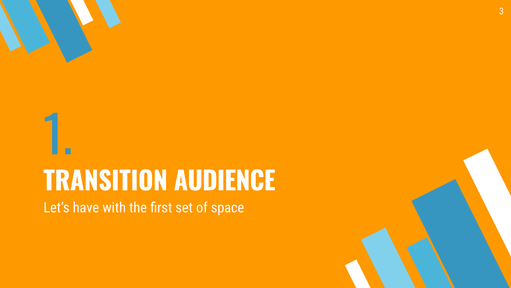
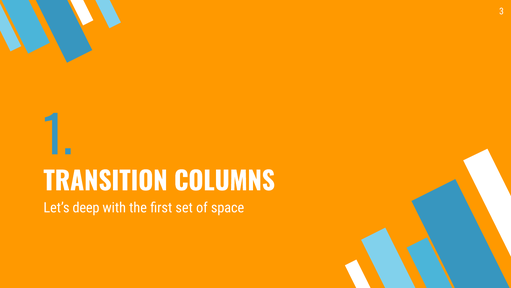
AUDIENCE: AUDIENCE -> COLUMNS (225, 181)
have: have -> deep (86, 207)
